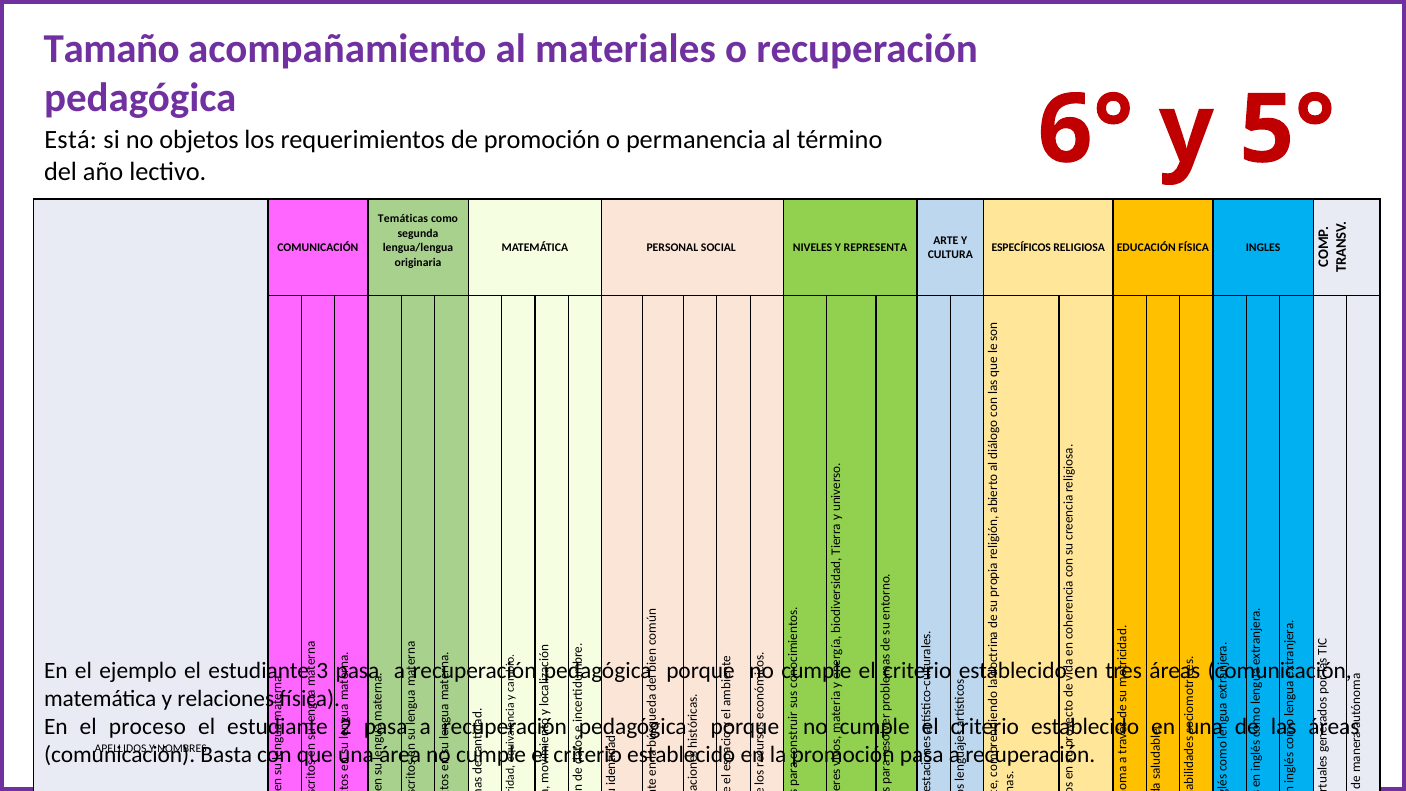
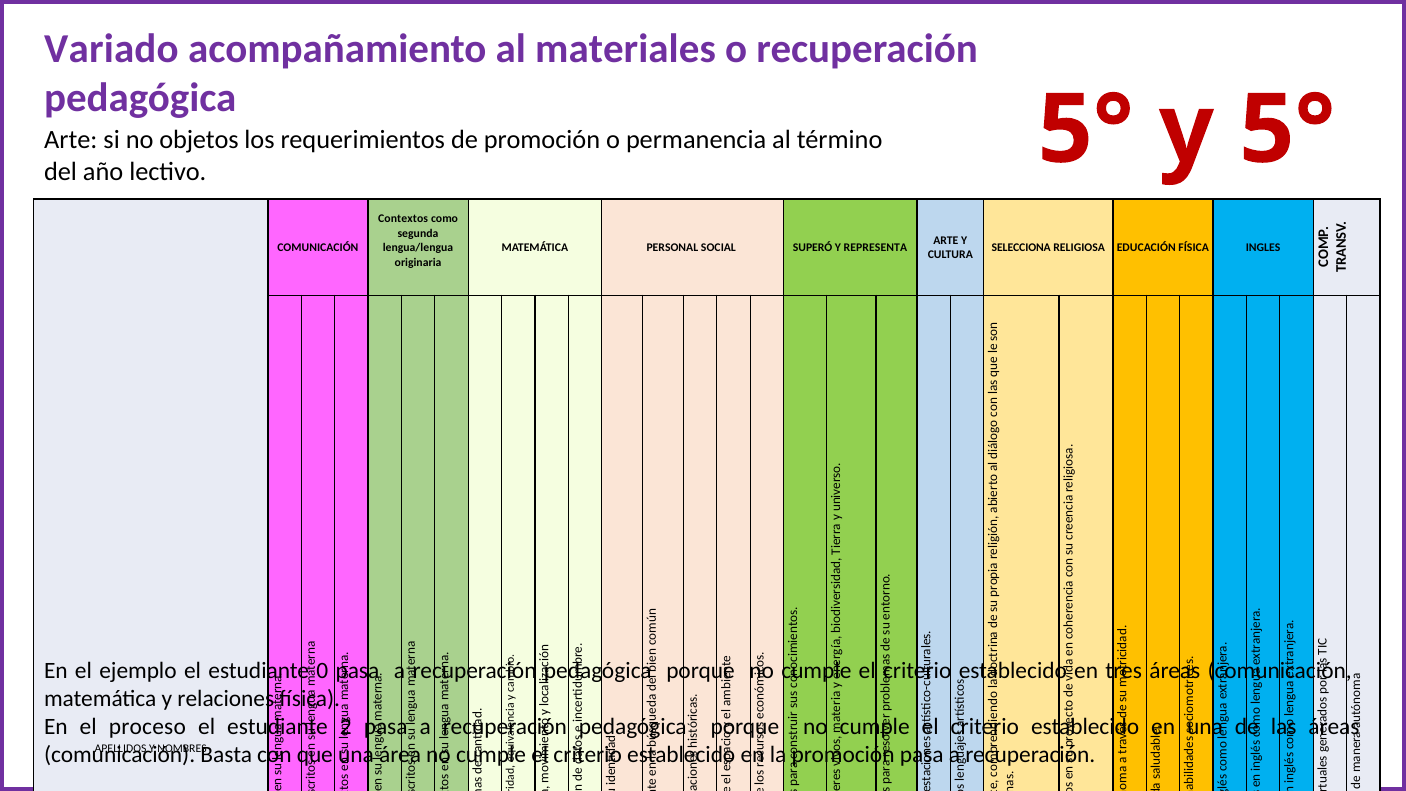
Tamaño: Tamaño -> Variado (111, 49)
6°: 6° -> 5° (1086, 130)
Está: Está -> Arte (71, 140)
Temáticas: Temáticas -> Contextos (403, 219)
NIVELES: NIVELES -> SUPERÓ (813, 248)
ESPECÍFICOS: ESPECÍFICOS -> SELECCIONA (1021, 248)
3: 3 -> 0 (322, 670)
